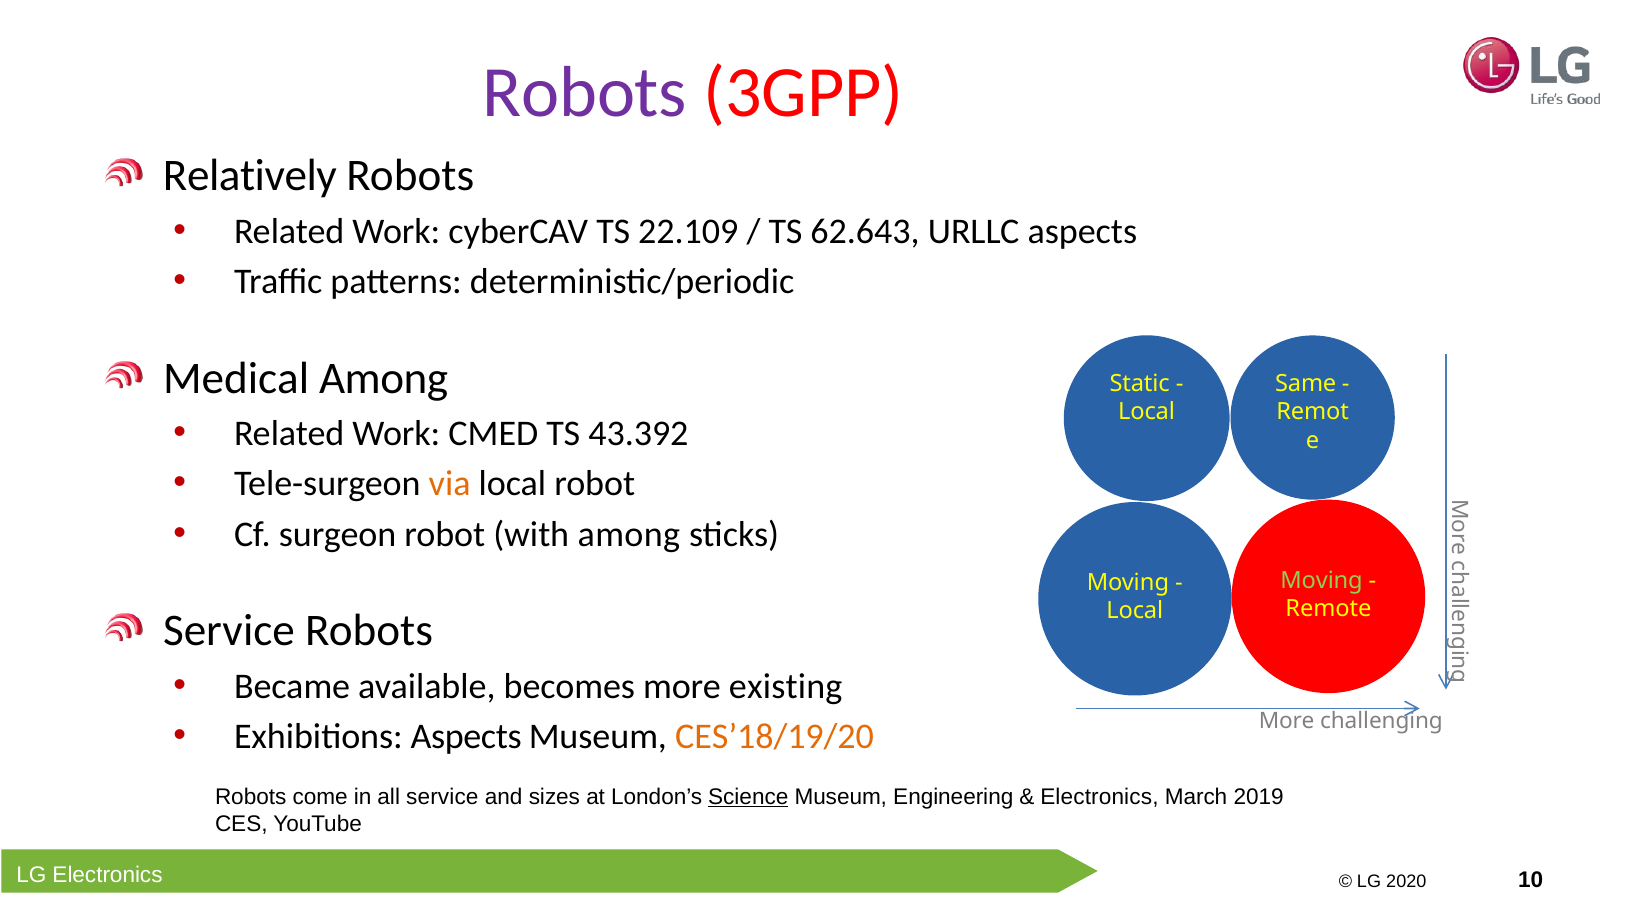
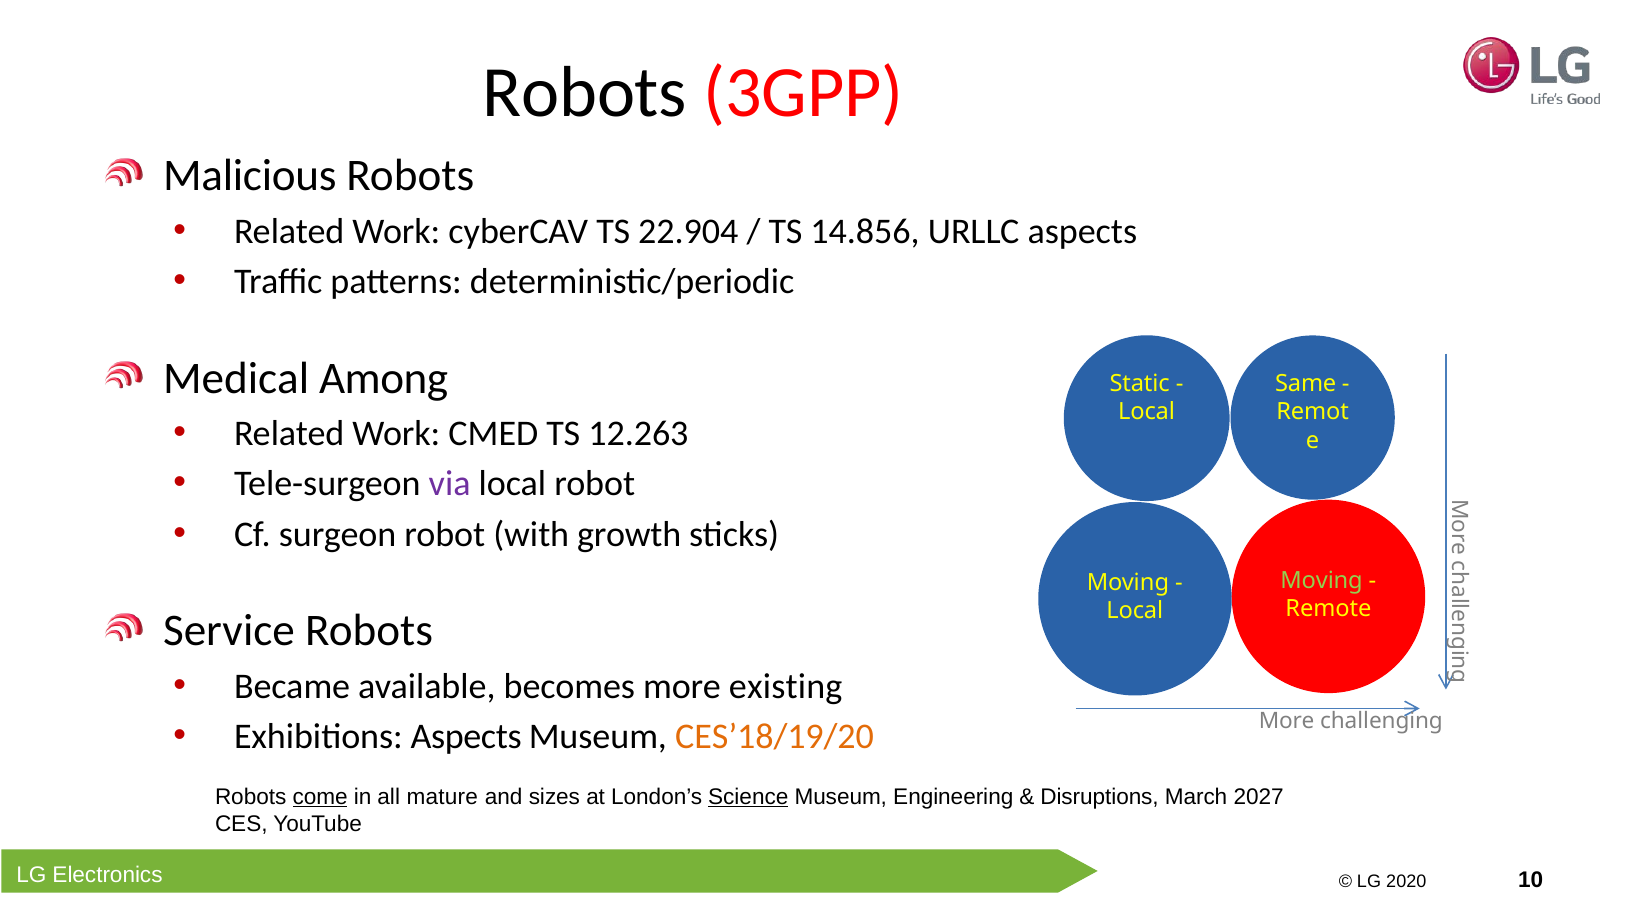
Robots colour: purple -> black (585, 93)
Relatively: Relatively -> Malicious (250, 176)
22.109: 22.109 -> 22.904 (688, 231)
62.643: 62.643 -> 14.856 (865, 231)
43.392: 43.392 -> 12.263 (638, 434)
via colour: orange -> purple (450, 484)
with among: among -> growth (629, 535)
come underline: none -> present (320, 797)
all service: service -> mature (442, 797)
Electronics: Electronics -> Disruptions (1100, 797)
2019: 2019 -> 2027 (1259, 797)
